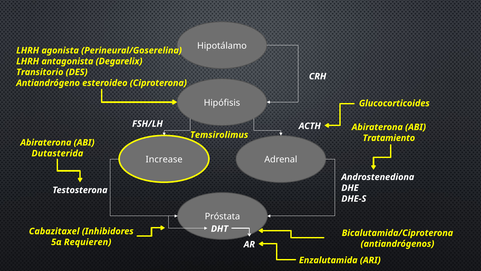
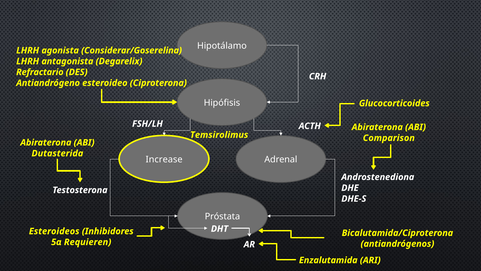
Perineural/Goserelina: Perineural/Goserelina -> Considerar/Goserelina (132, 50)
Transitorio: Transitorio -> Refractario (40, 72)
Tratamiento: Tratamiento -> Comparison (389, 138)
Cabazitaxel: Cabazitaxel -> Esteroideos (54, 231)
